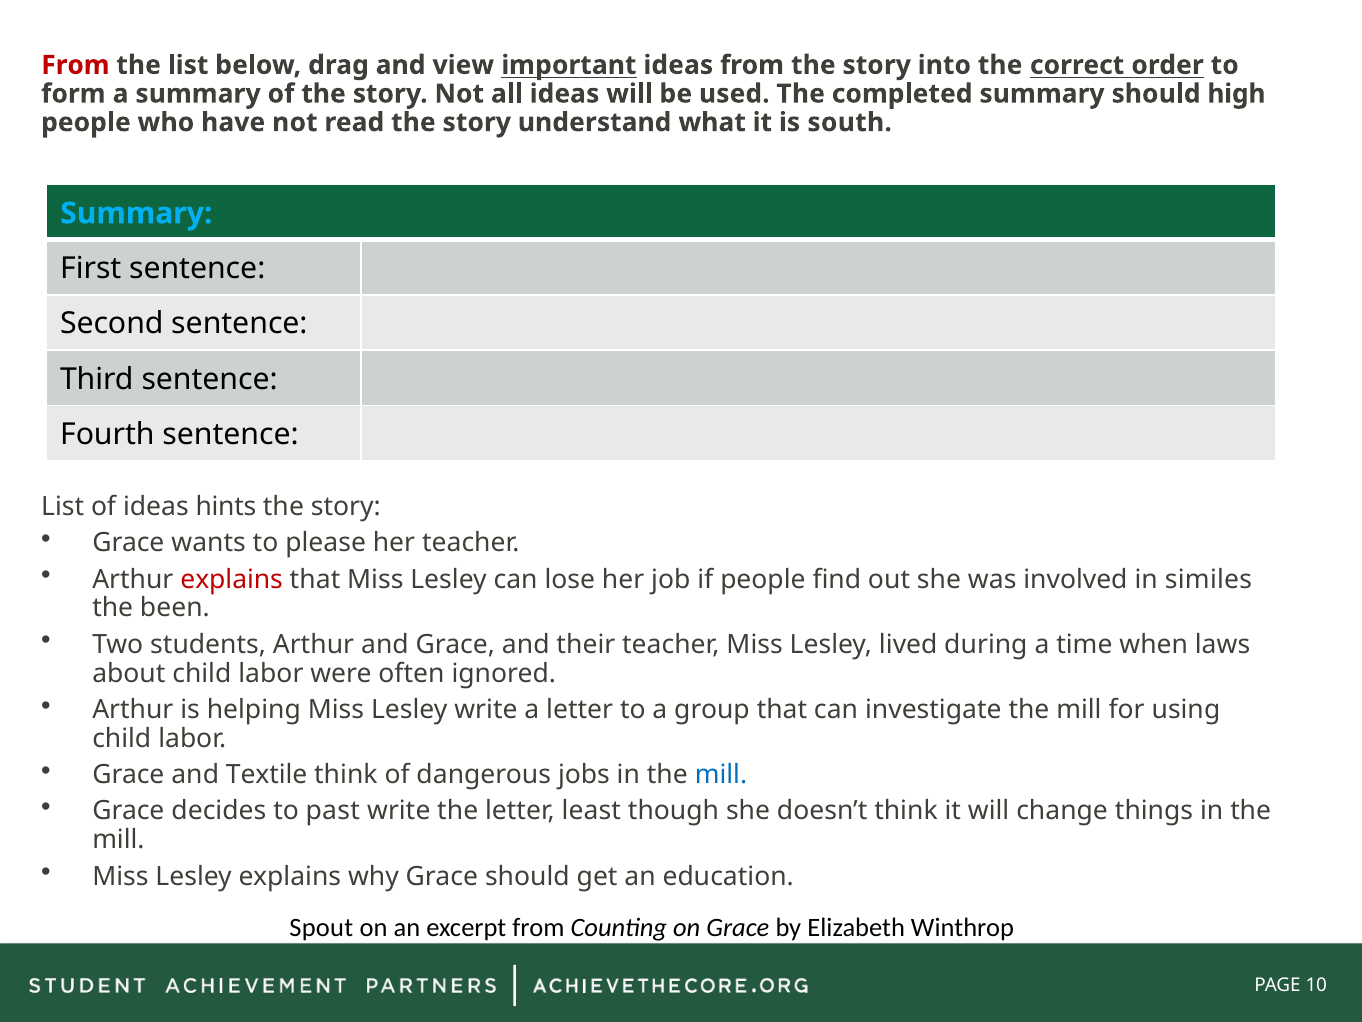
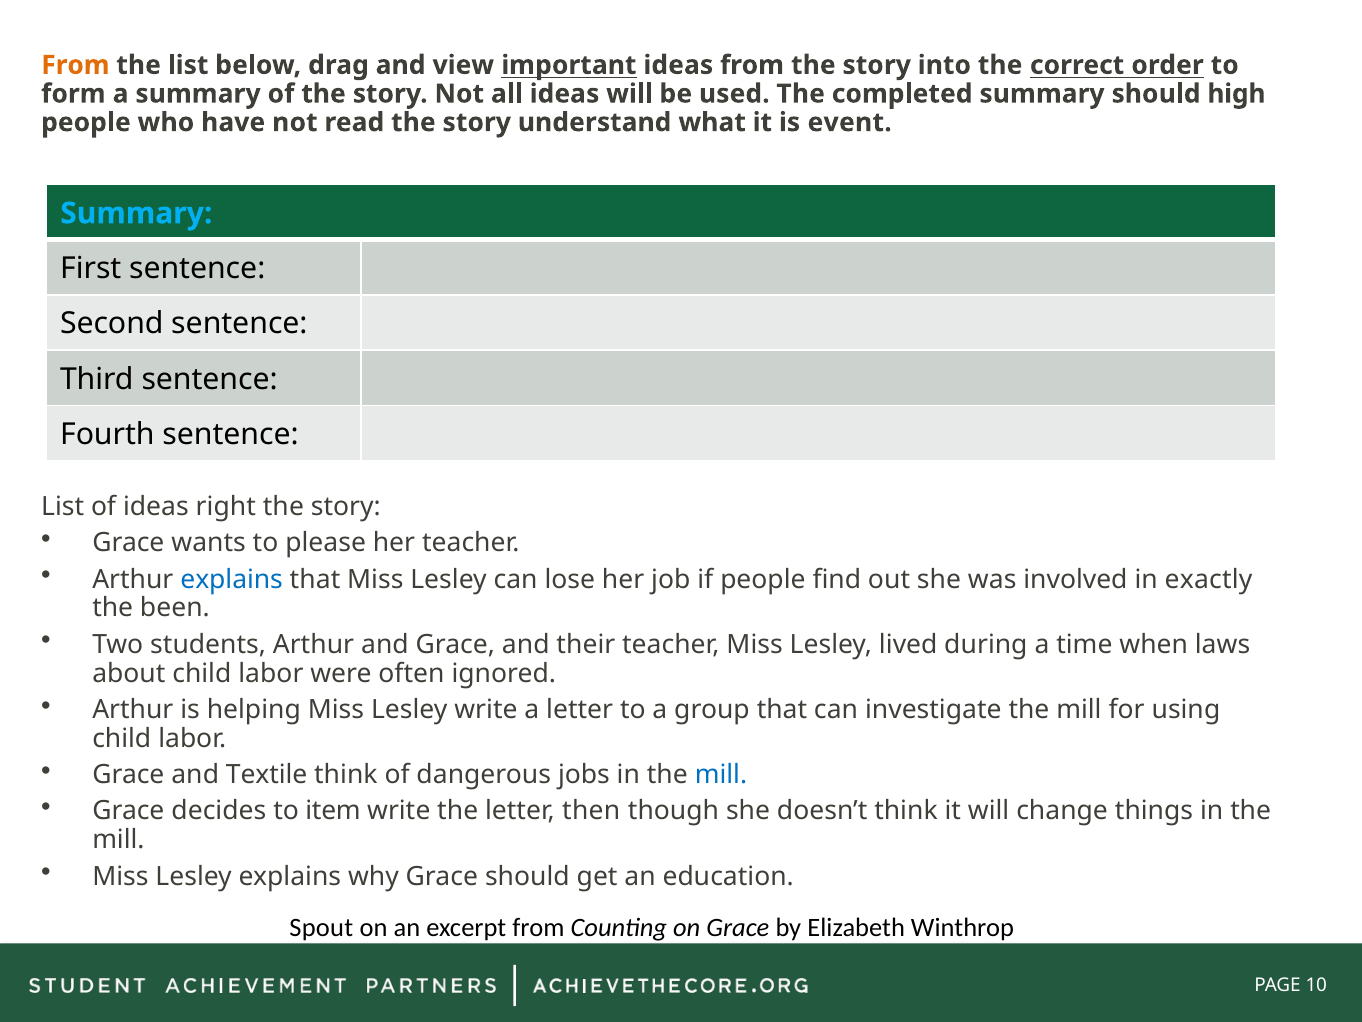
From colour: red -> orange (75, 65)
south: south -> event (850, 122)
hints: hints -> right (226, 506)
explains colour: red -> blue (232, 579)
similes: similes -> exactly (1209, 579)
past: past -> item (333, 811)
least: least -> then (591, 811)
